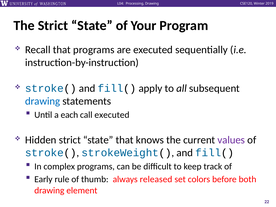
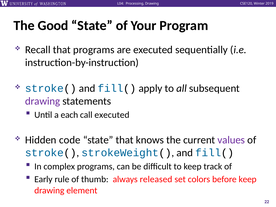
The Strict: Strict -> Good (53, 26)
drawing colour: blue -> purple (43, 101)
Hidden strict: strict -> code (70, 140)
before both: both -> keep (248, 179)
